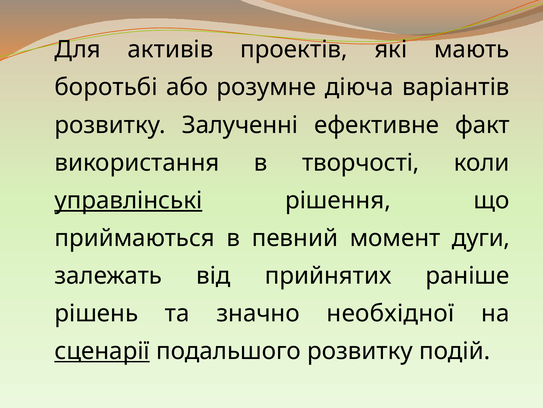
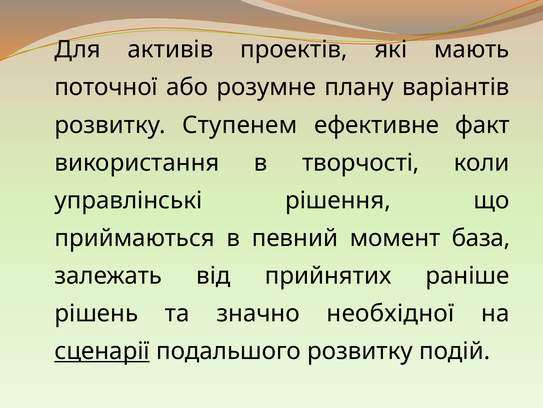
боротьбі: боротьбі -> поточної (106, 87)
діюча: діюча -> плану (359, 87)
Залученні: Залученні -> Ступенем (240, 125)
управлінські underline: present -> none (128, 200)
дуги: дуги -> база (481, 238)
